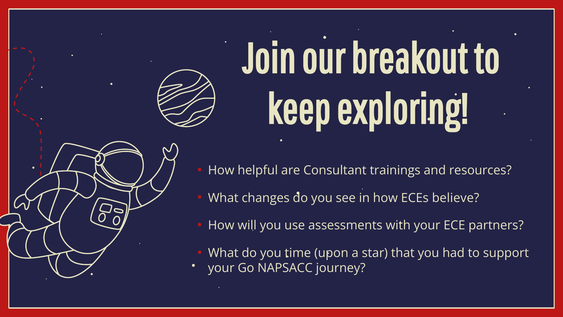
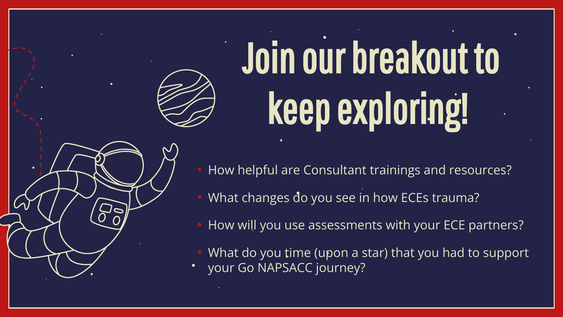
believe: believe -> trauma (456, 198)
